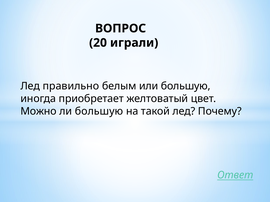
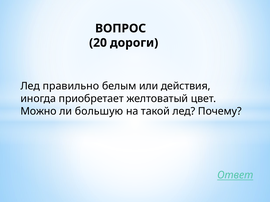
играли: играли -> дороги (134, 43)
или большую: большую -> действия (186, 86)
